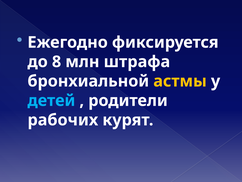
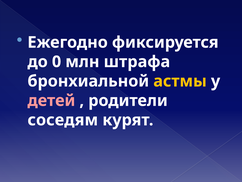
8: 8 -> 0 (57, 62)
детей colour: light blue -> pink (51, 100)
рабочих: рабочих -> соседям (63, 120)
